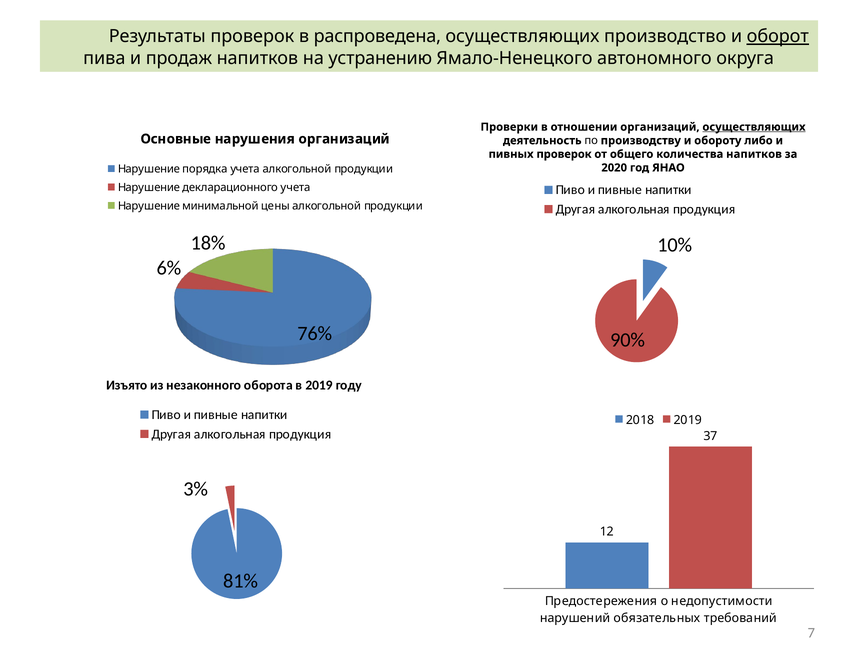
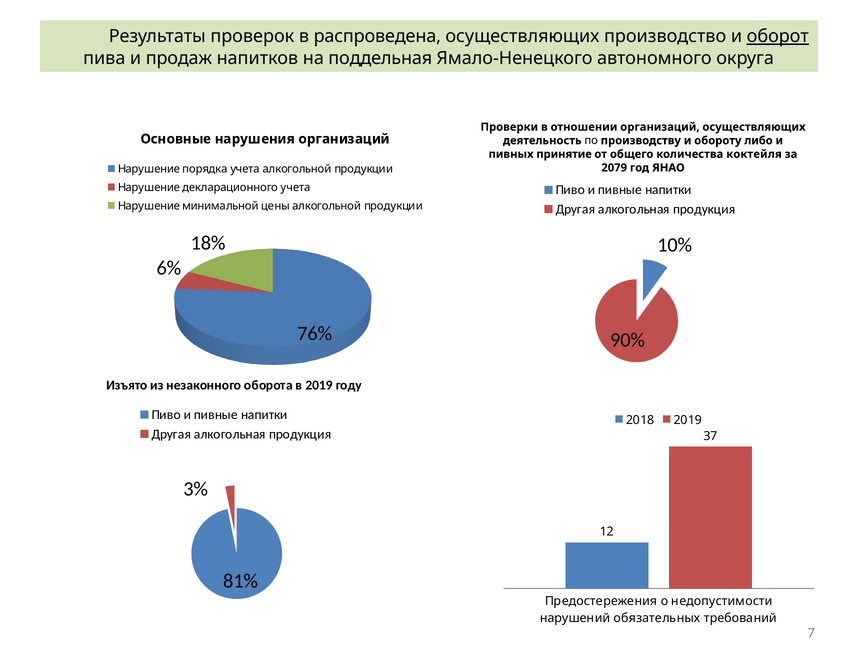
устранению: устранению -> поддельная (380, 58)
осуществляющих underline: present -> none (754, 127)
пивных проверок: проверок -> принятие (564, 154)
количества напитков: напитков -> коктейля (754, 154)
2020: 2020 -> 2079 (614, 168)
